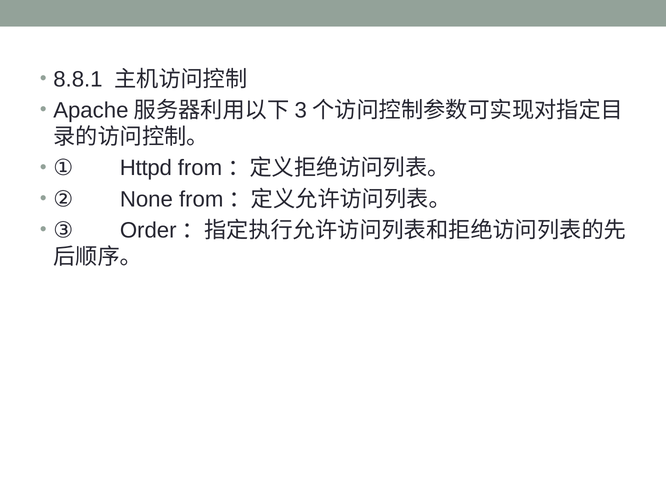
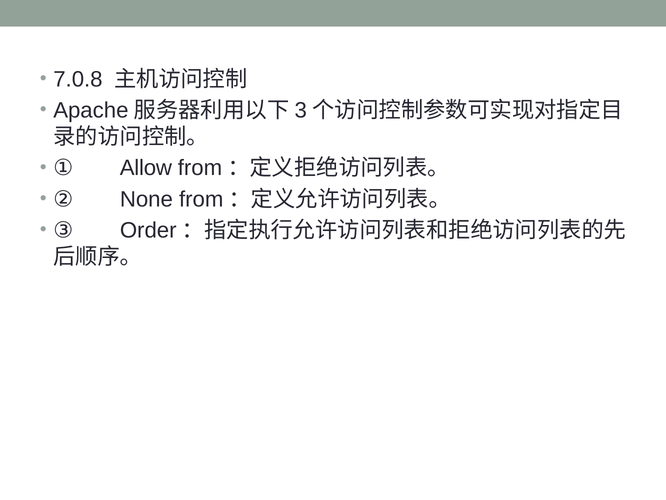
8.8.1: 8.8.1 -> 7.0.8 (78, 79)
Httpd: Httpd -> Allow (146, 168)
